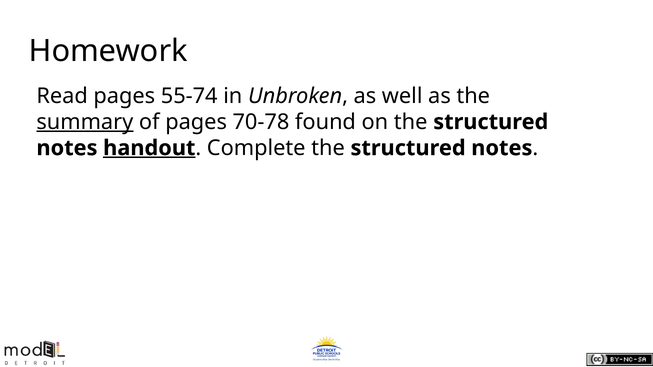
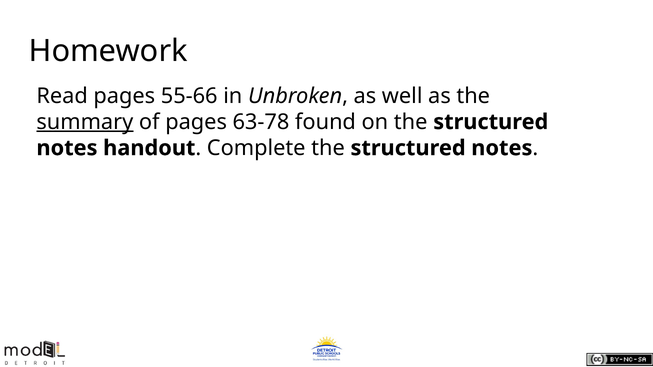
55-74: 55-74 -> 55-66 (189, 96)
70-78: 70-78 -> 63-78 (261, 122)
handout underline: present -> none (149, 148)
